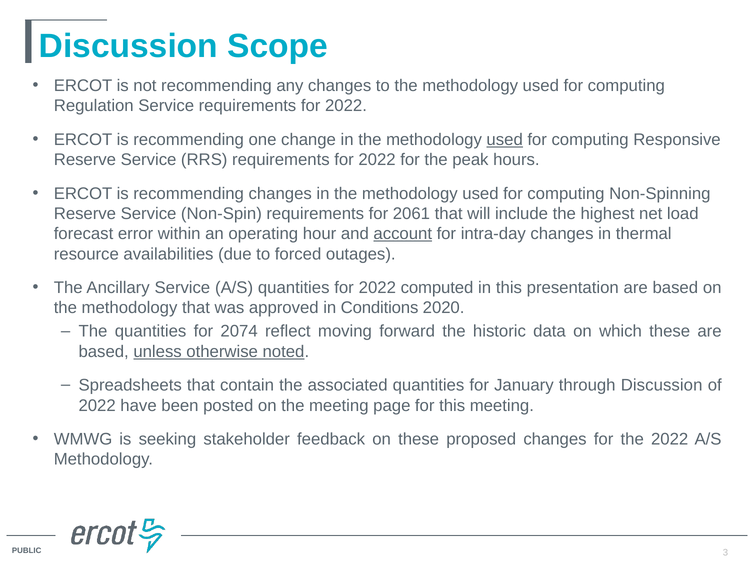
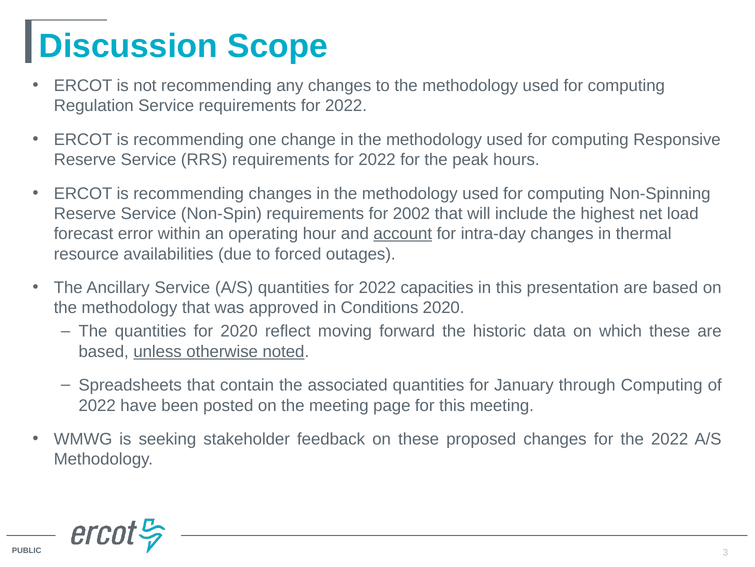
used underline: present -> none (505, 139)
2061: 2061 -> 2002 (411, 213)
computed: computed -> capacities (437, 287)
for 2074: 2074 -> 2020 (239, 331)
through Discussion: Discussion -> Computing (662, 385)
